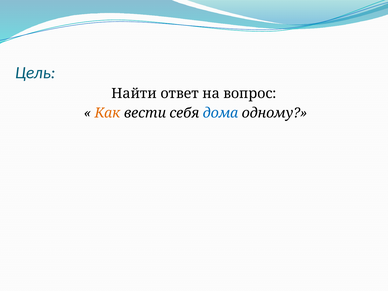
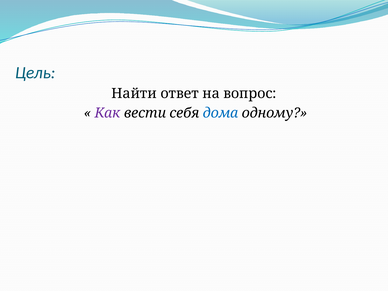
Как colour: orange -> purple (108, 113)
